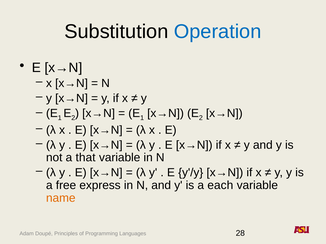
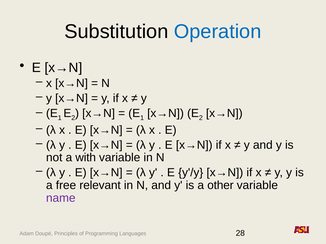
that: that -> with (86, 158)
express: express -> relevant (100, 186)
each: each -> other (220, 186)
name colour: orange -> purple (61, 198)
